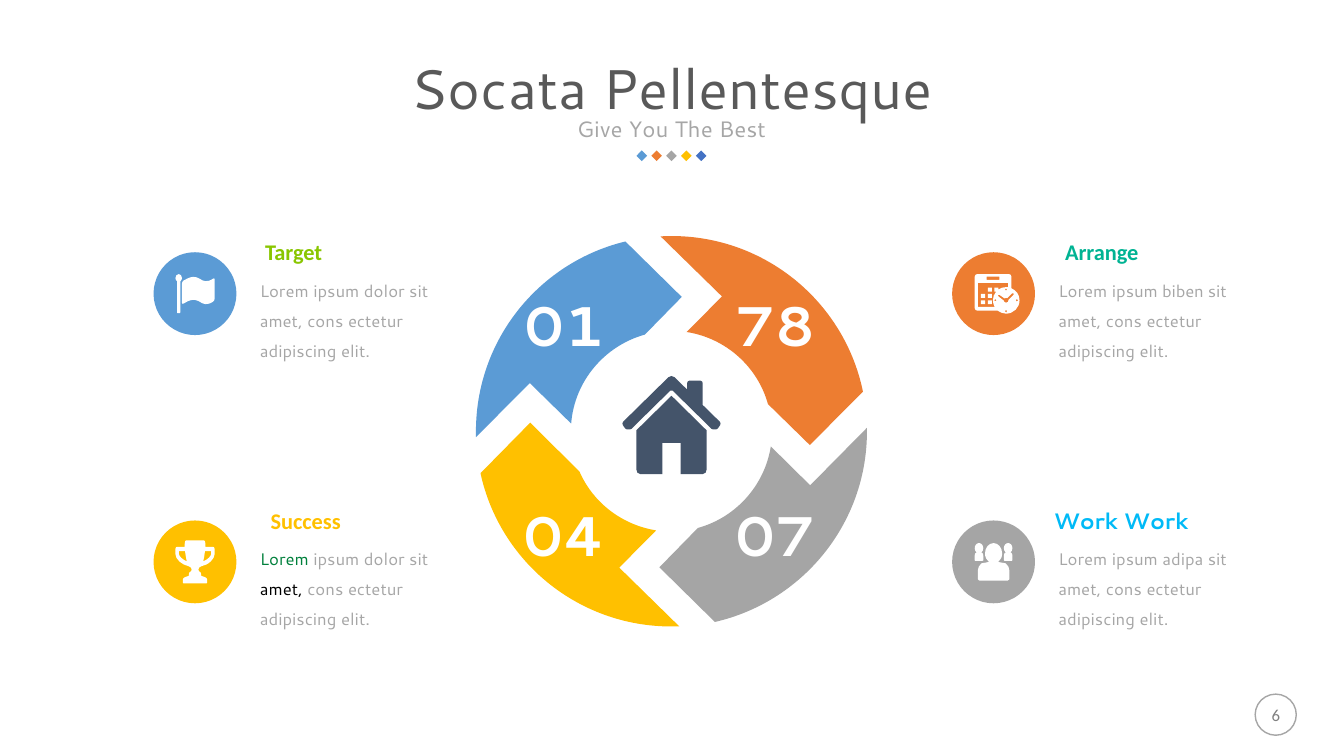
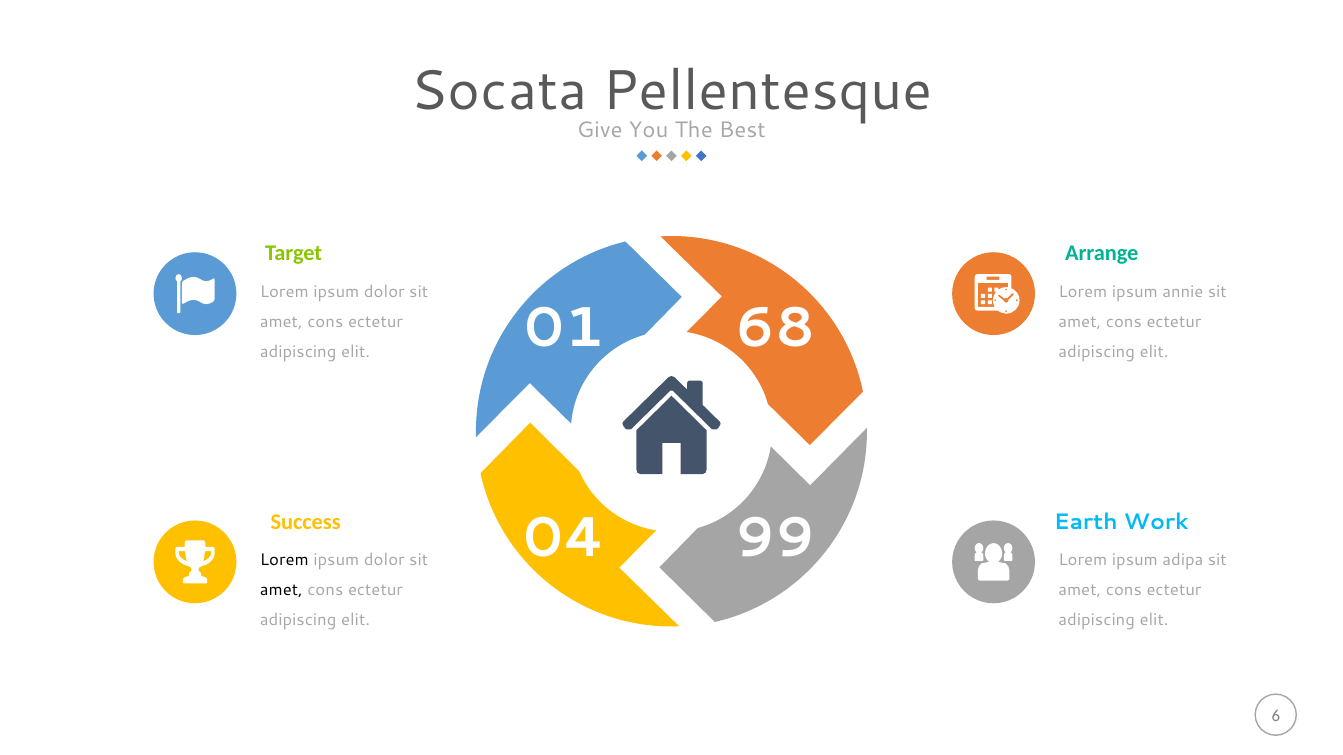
biben: biben -> annie (1183, 292)
78: 78 -> 68 (775, 328)
Work: Work -> Earth (1086, 522)
07: 07 -> 99 (775, 538)
Lorem colour: green -> black (284, 560)
